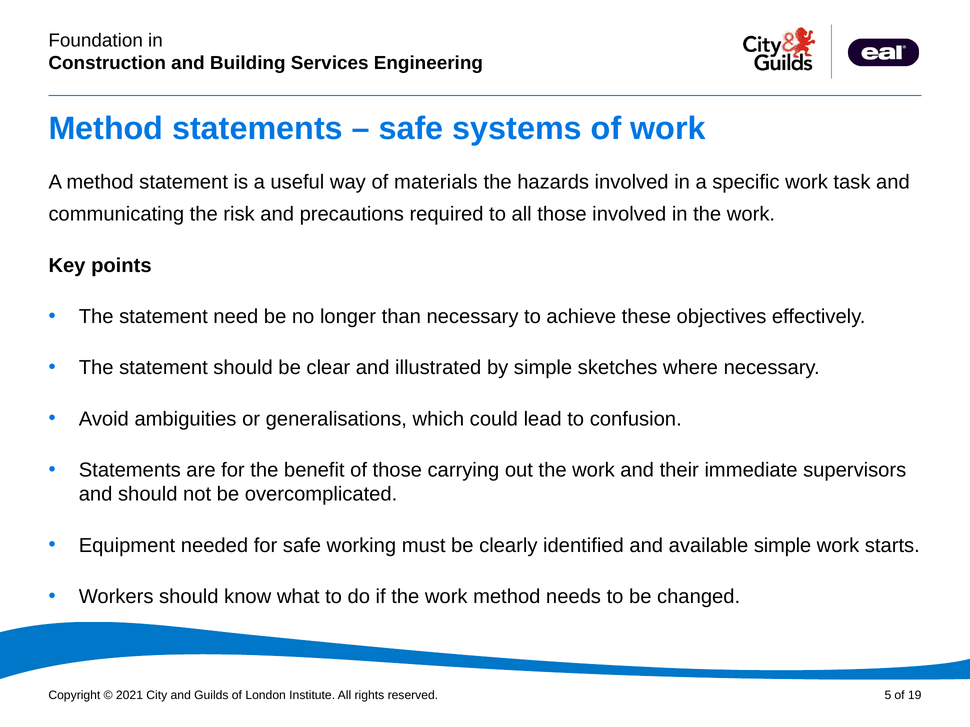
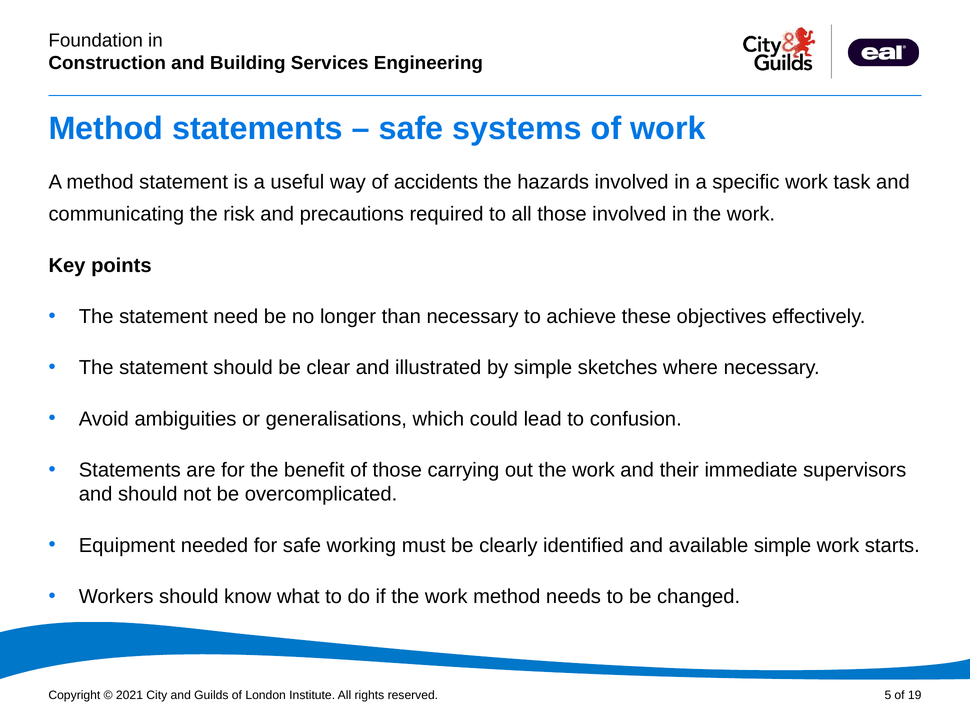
materials: materials -> accidents (436, 182)
